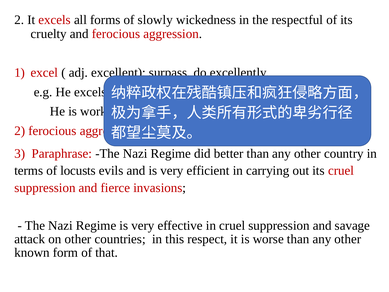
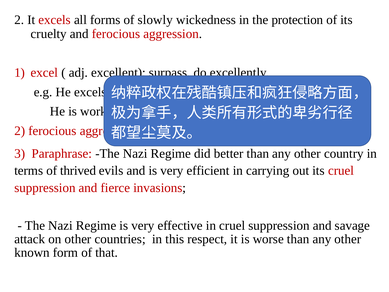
respectful: respectful -> protection (297, 20)
locusts: locusts -> thrived (78, 171)
